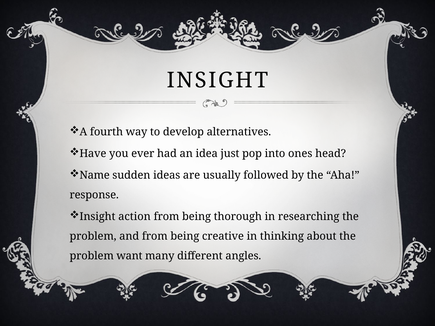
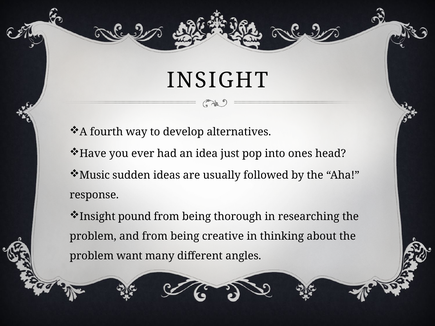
Name: Name -> Music (95, 175)
action: action -> pound (135, 217)
